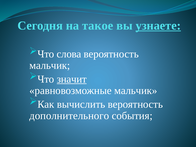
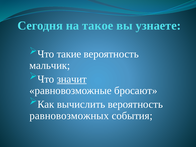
узнаете underline: present -> none (158, 26)
слова: слова -> такие (69, 54)
равновозможные мальчик: мальчик -> бросают (136, 91)
дополнительного: дополнительного -> равновозможных (69, 116)
